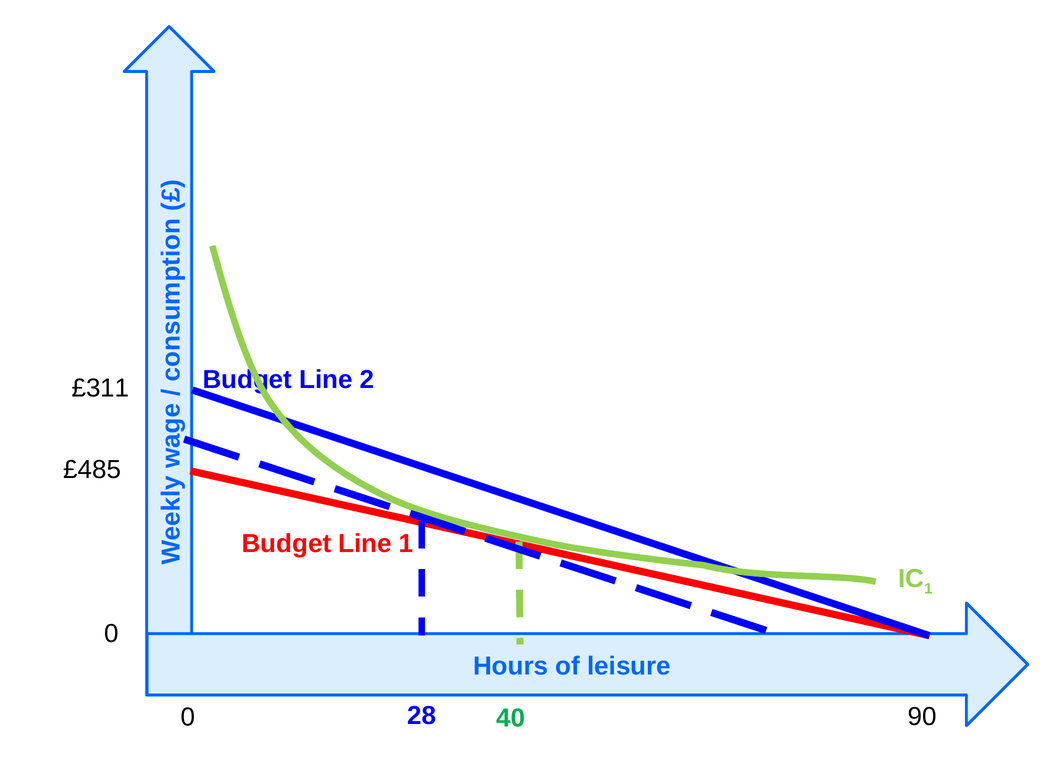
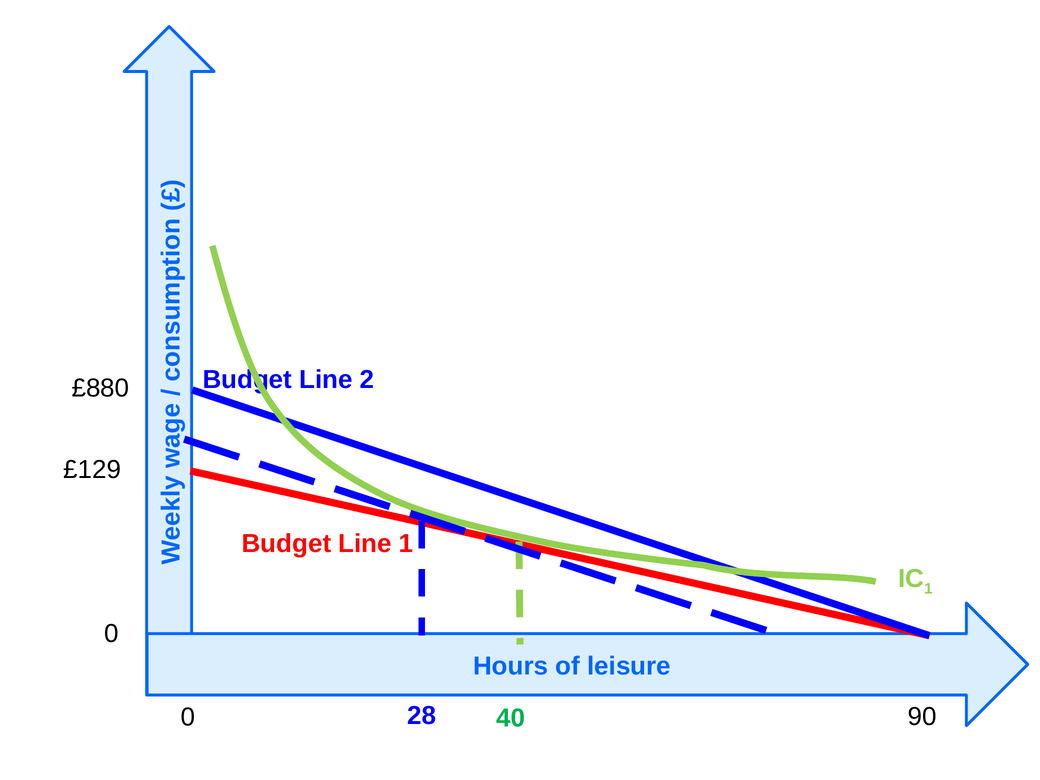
£311: £311 -> £880 (100, 388)
£485: £485 -> £129 (92, 470)
